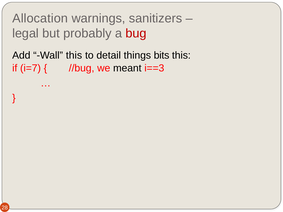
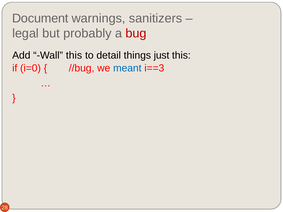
Allocation: Allocation -> Document (40, 18)
bits: bits -> just (162, 55)
i=7: i=7 -> i=0 (31, 68)
meant colour: black -> blue (127, 68)
